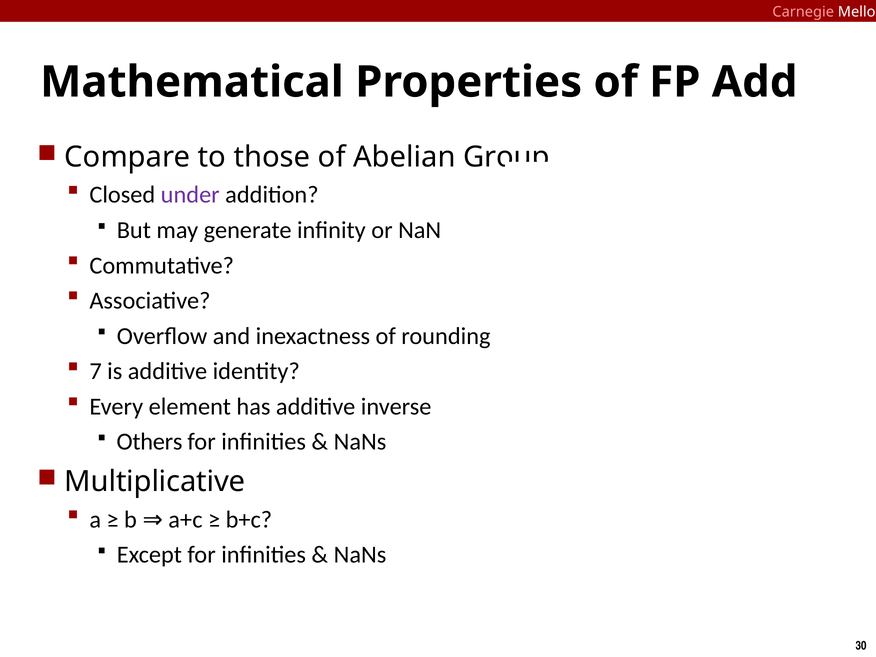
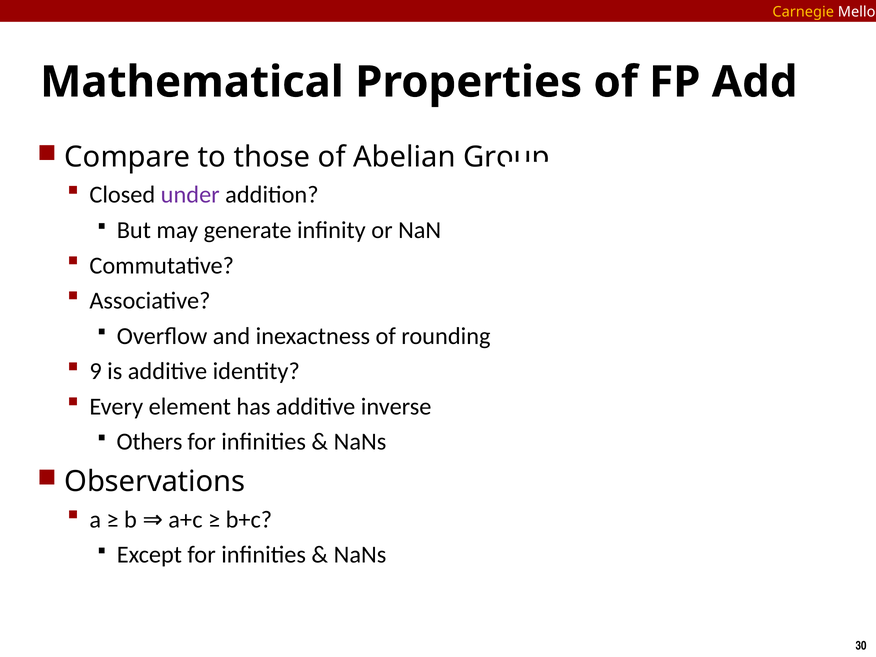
Carnegie colour: pink -> yellow (803, 12)
7: 7 -> 9 (96, 371)
Multiplicative: Multiplicative -> Observations (155, 482)
